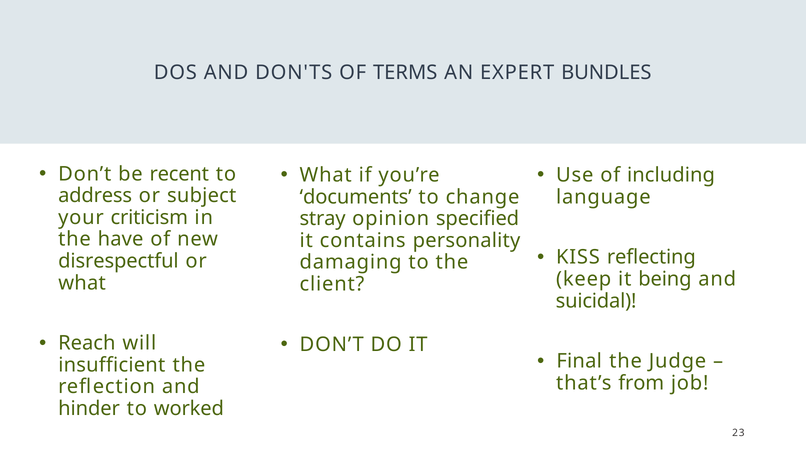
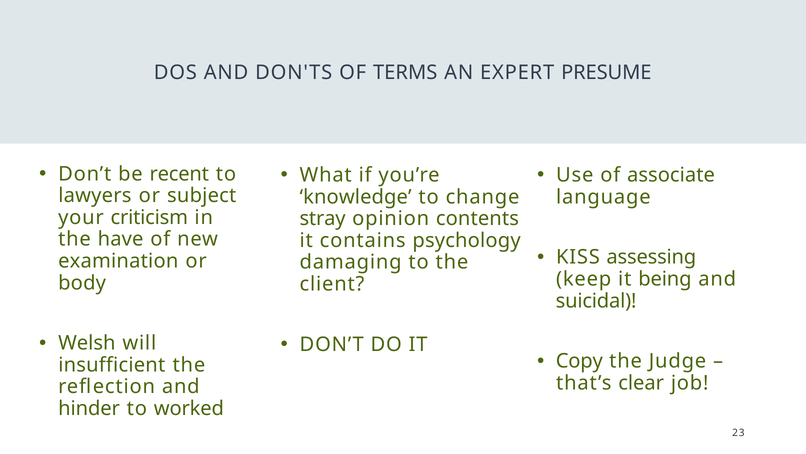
BUNDLES: BUNDLES -> PRESUME (606, 72)
including: including -> associate (671, 175)
address: address -> lawyers (95, 195)
documents: documents -> knowledge (356, 197)
specified: specified -> contents (477, 218)
personality: personality -> psychology (467, 240)
reflecting: reflecting -> assessing (651, 257)
disrespectful: disrespectful -> examination (118, 261)
what: what -> body (82, 282)
Reach: Reach -> Welsh (87, 343)
Final: Final -> Copy (579, 361)
from: from -> clear (641, 382)
